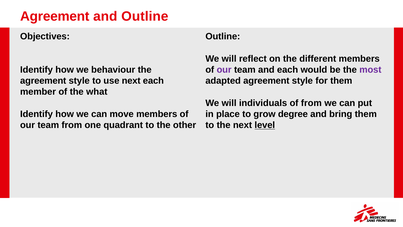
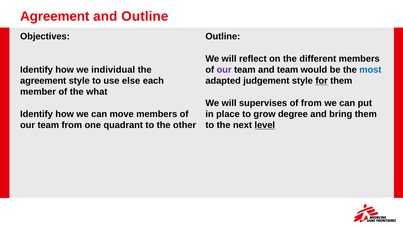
behaviour: behaviour -> individual (113, 70)
and each: each -> team (288, 70)
most colour: purple -> blue (370, 70)
use next: next -> else (131, 81)
adapted agreement: agreement -> judgement (266, 81)
for underline: none -> present (322, 81)
individuals: individuals -> supervises (263, 103)
